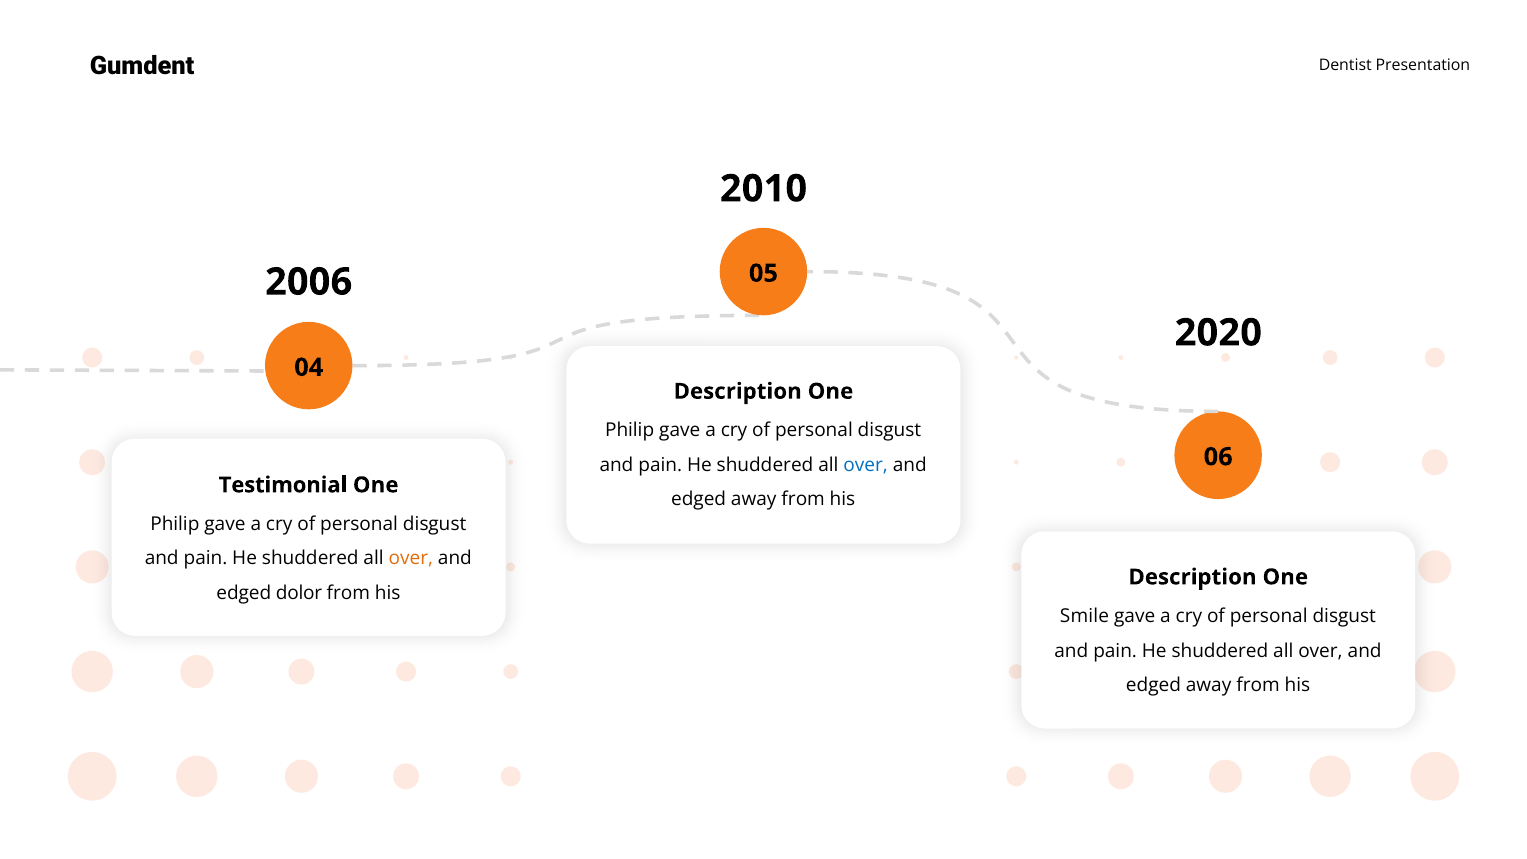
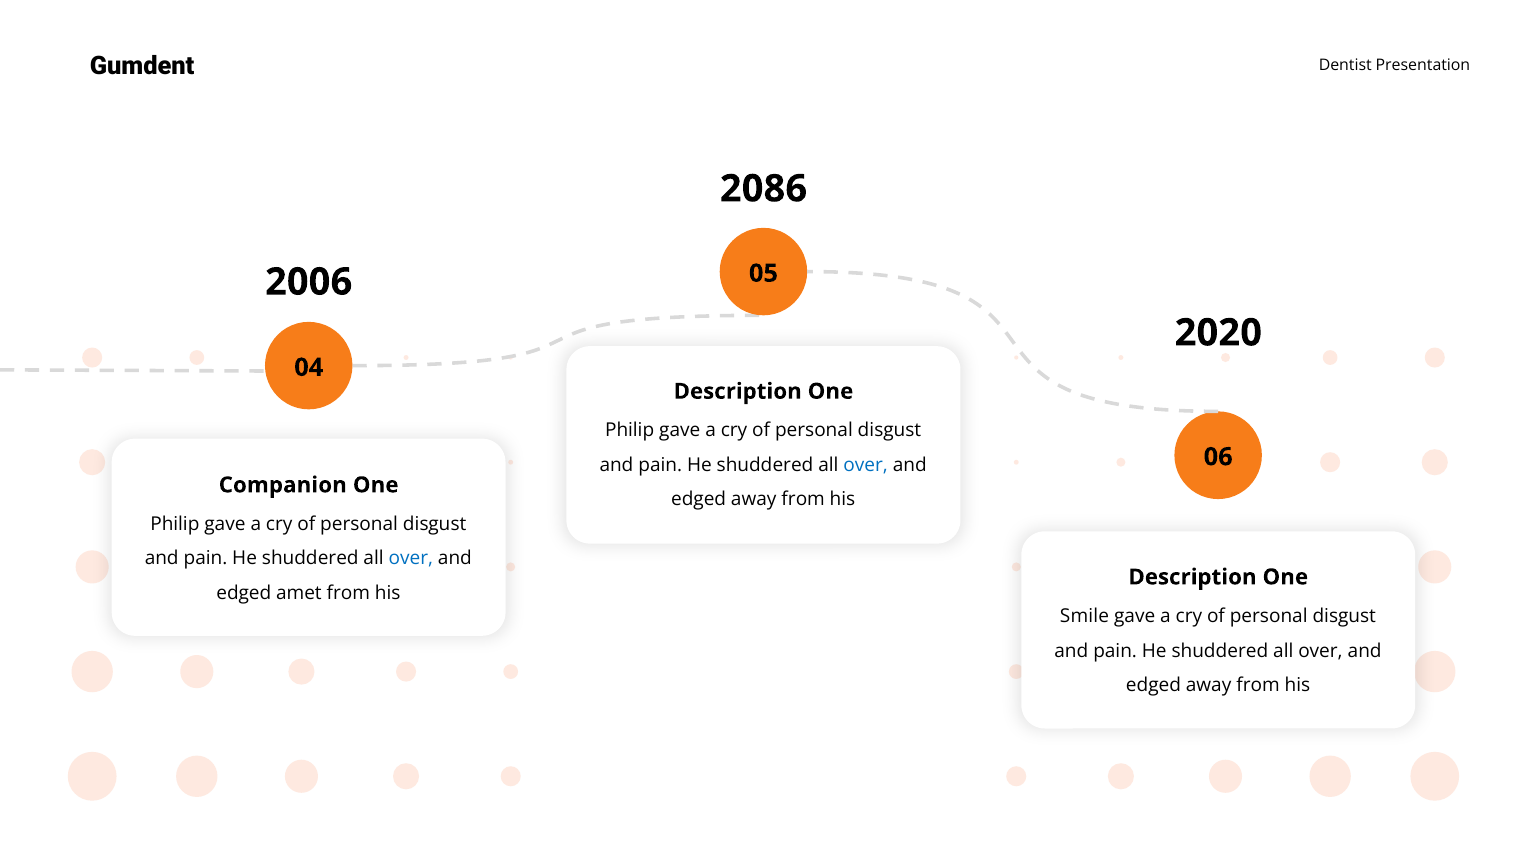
2010: 2010 -> 2086 (764, 189)
Testimonial: Testimonial -> Companion (283, 485)
over colour: orange -> blue (411, 558)
dolor: dolor -> amet (299, 593)
